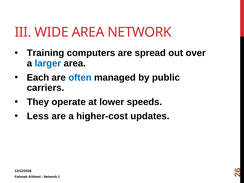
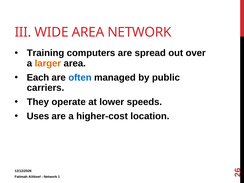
larger colour: blue -> orange (48, 63)
Less: Less -> Uses (38, 116)
updates: updates -> location (150, 116)
